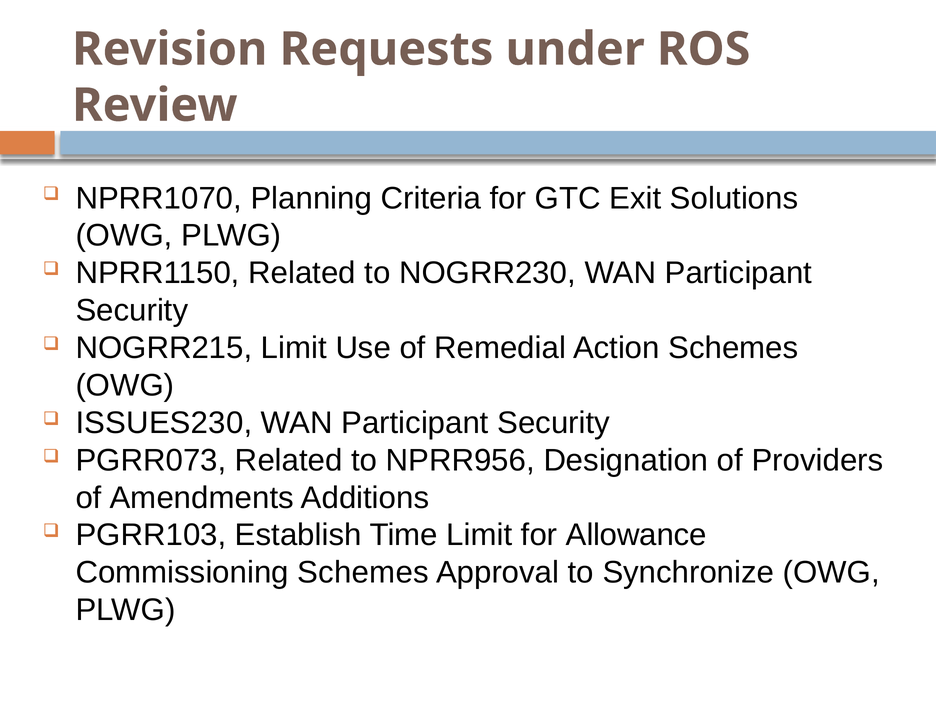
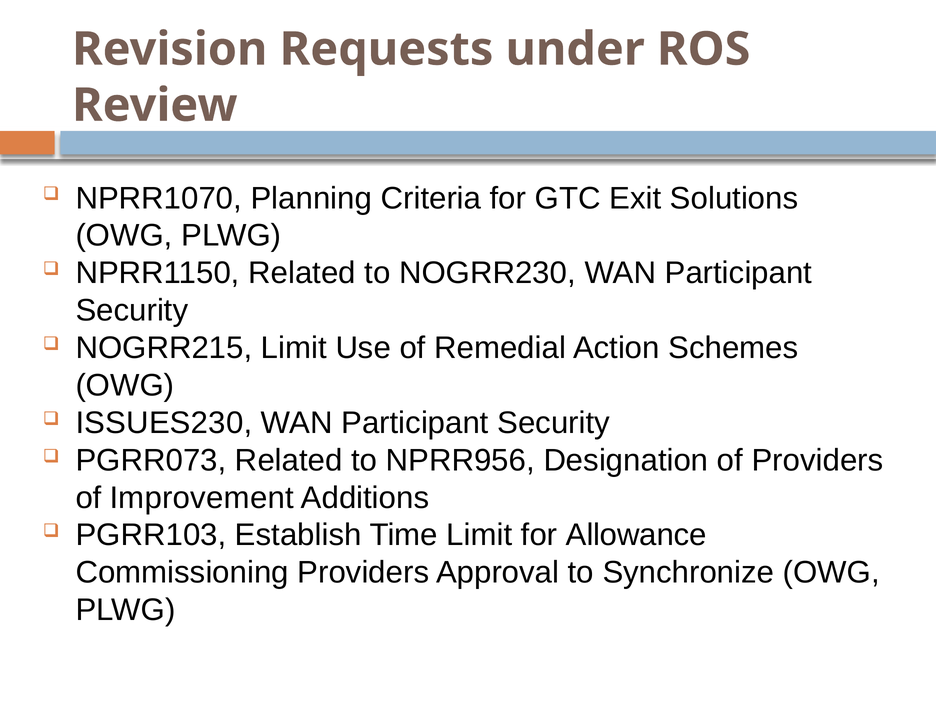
Amendments: Amendments -> Improvement (202, 498)
Commissioning Schemes: Schemes -> Providers (363, 573)
